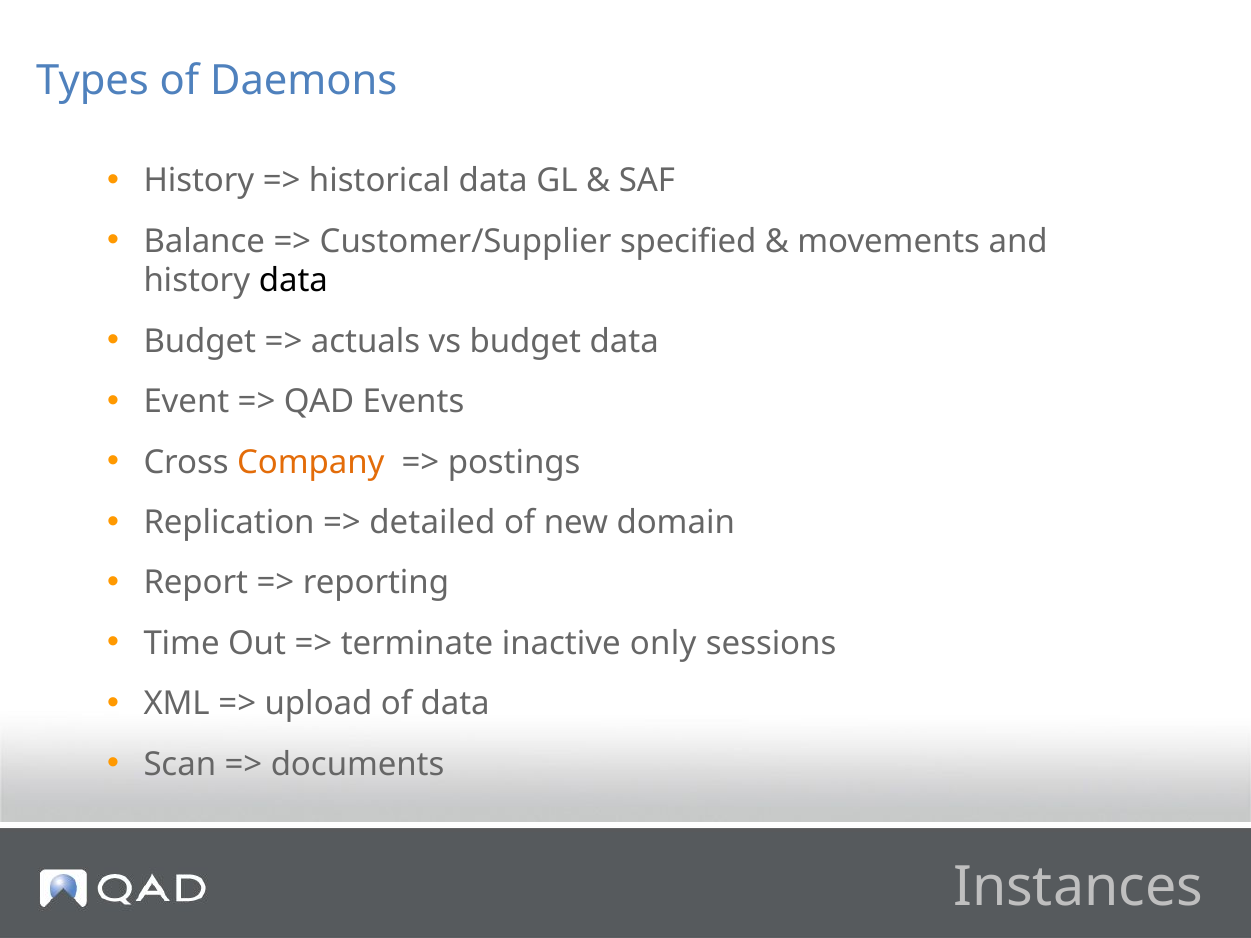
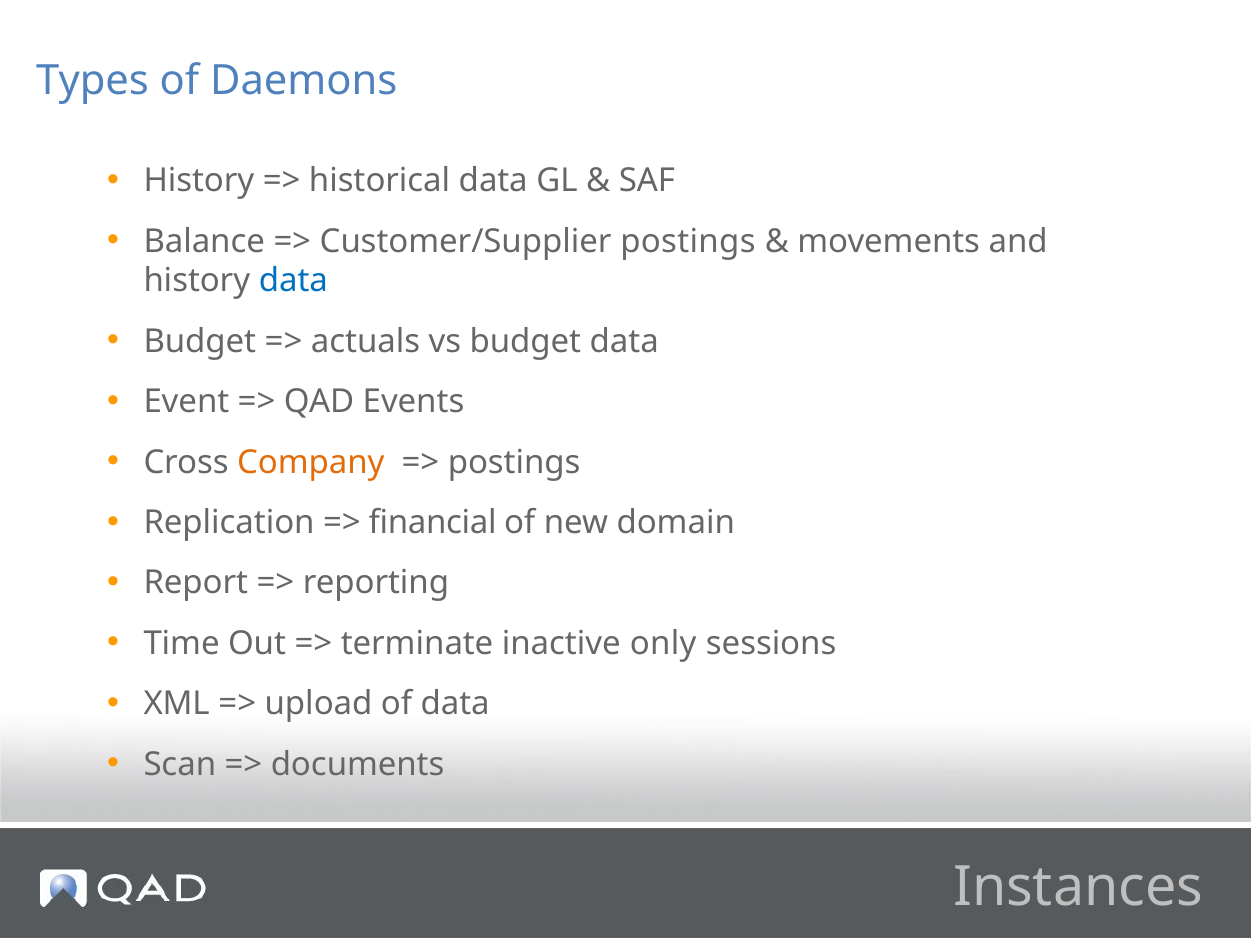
Customer/Supplier specified: specified -> postings (688, 241)
data colour: black -> blue (293, 281)
detailed: detailed -> financial (433, 523)
